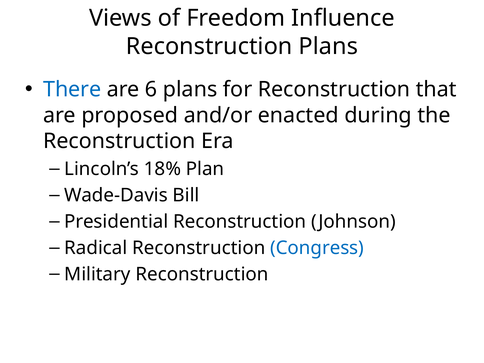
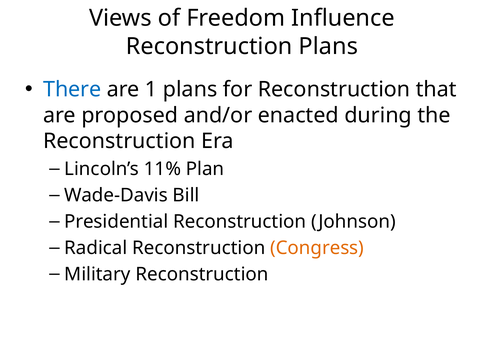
6: 6 -> 1 (151, 89)
18%: 18% -> 11% (162, 169)
Congress colour: blue -> orange (317, 248)
